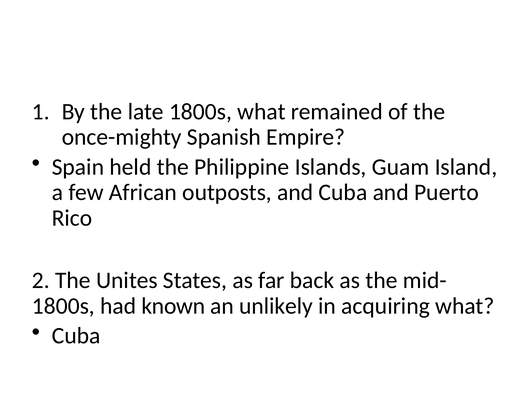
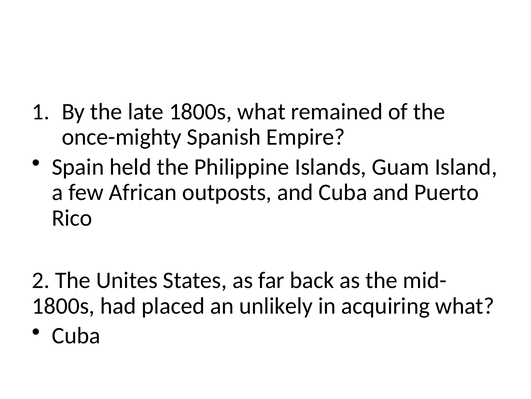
known: known -> placed (173, 305)
